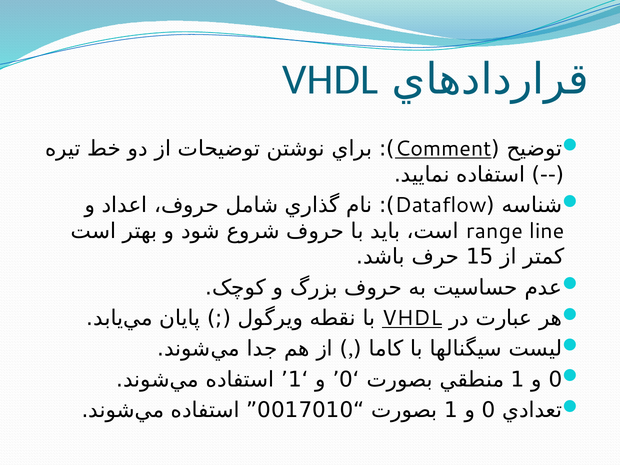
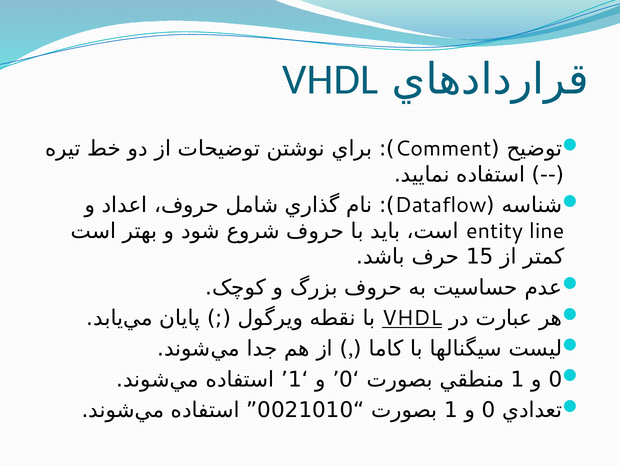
Comment underline: present -> none (443, 149)
range: range -> entity (495, 231)
0017010: 0017010 -> 0021010 (305, 410)
